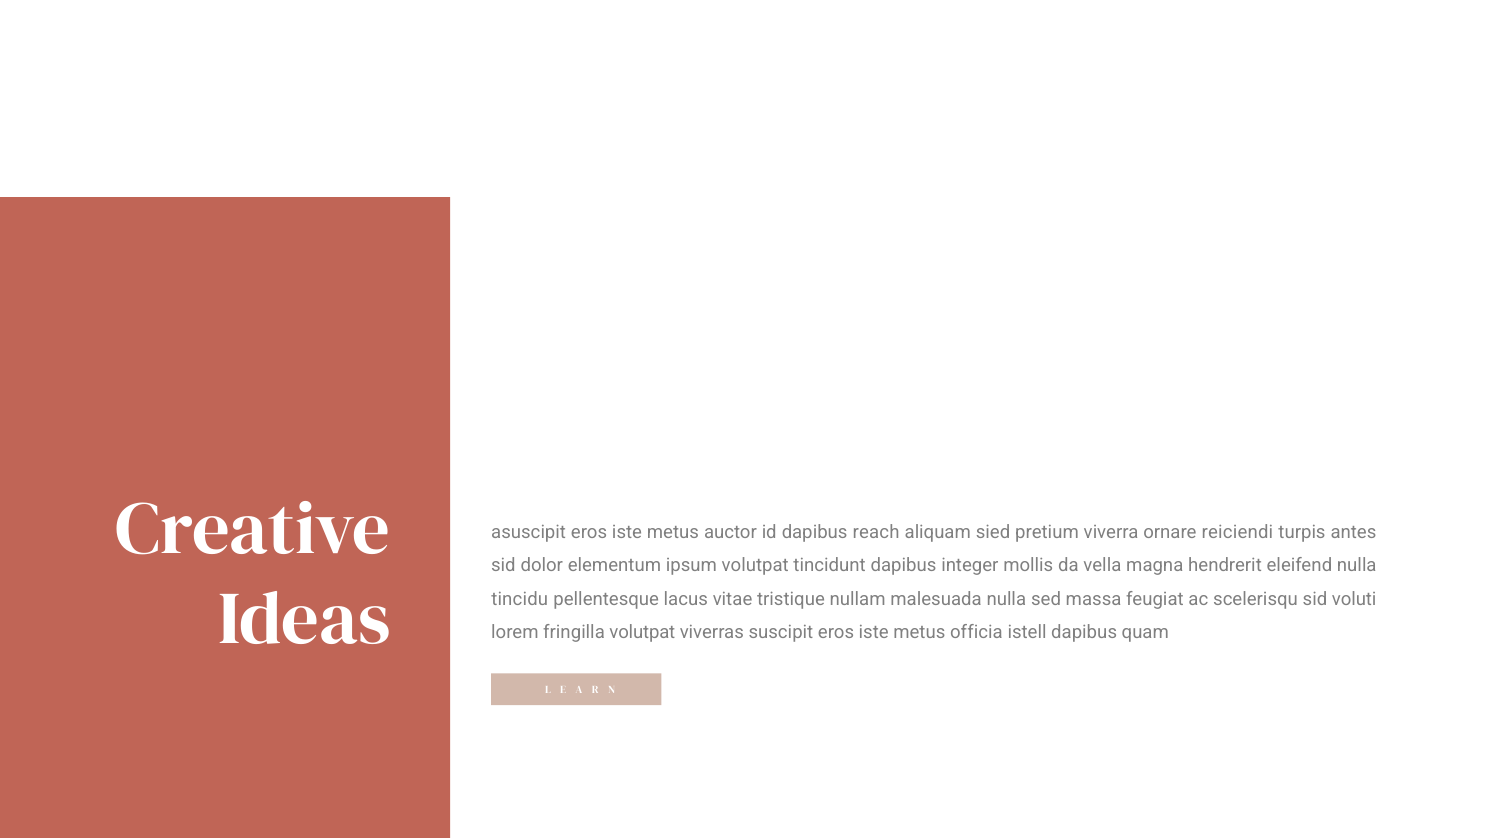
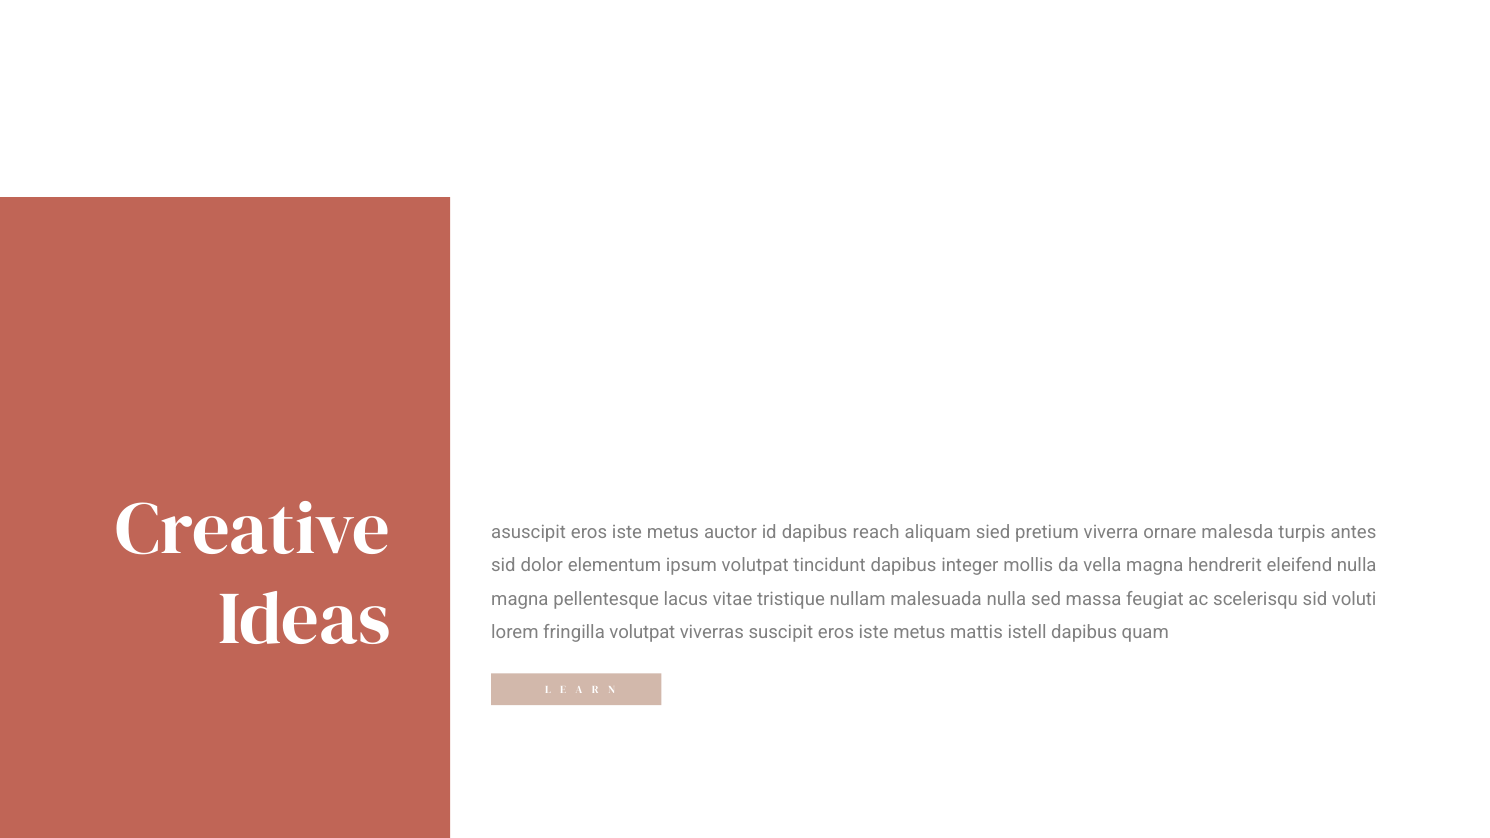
reiciendi: reiciendi -> malesda (1237, 532)
tincidu: tincidu -> magna (520, 599)
officia: officia -> mattis (976, 633)
